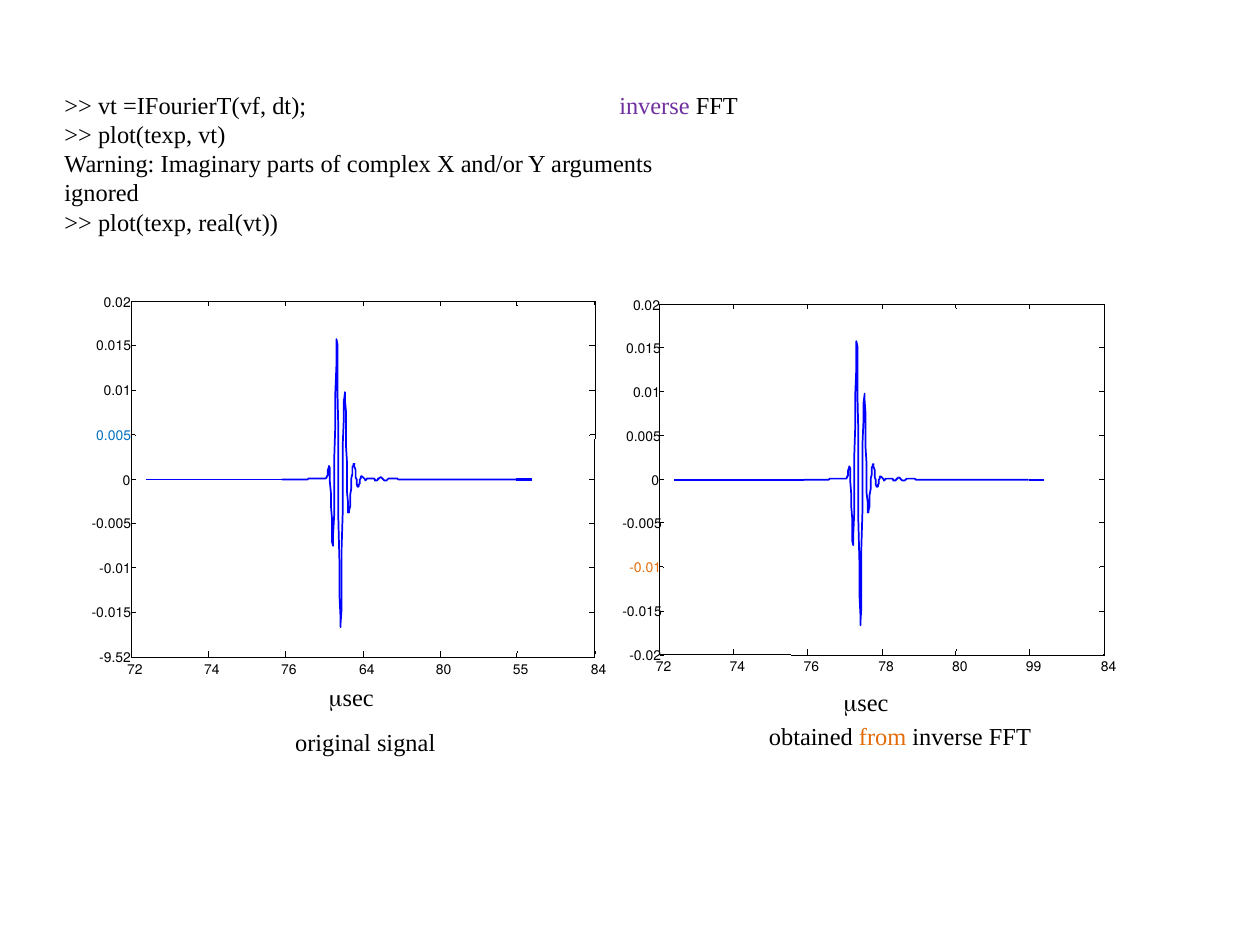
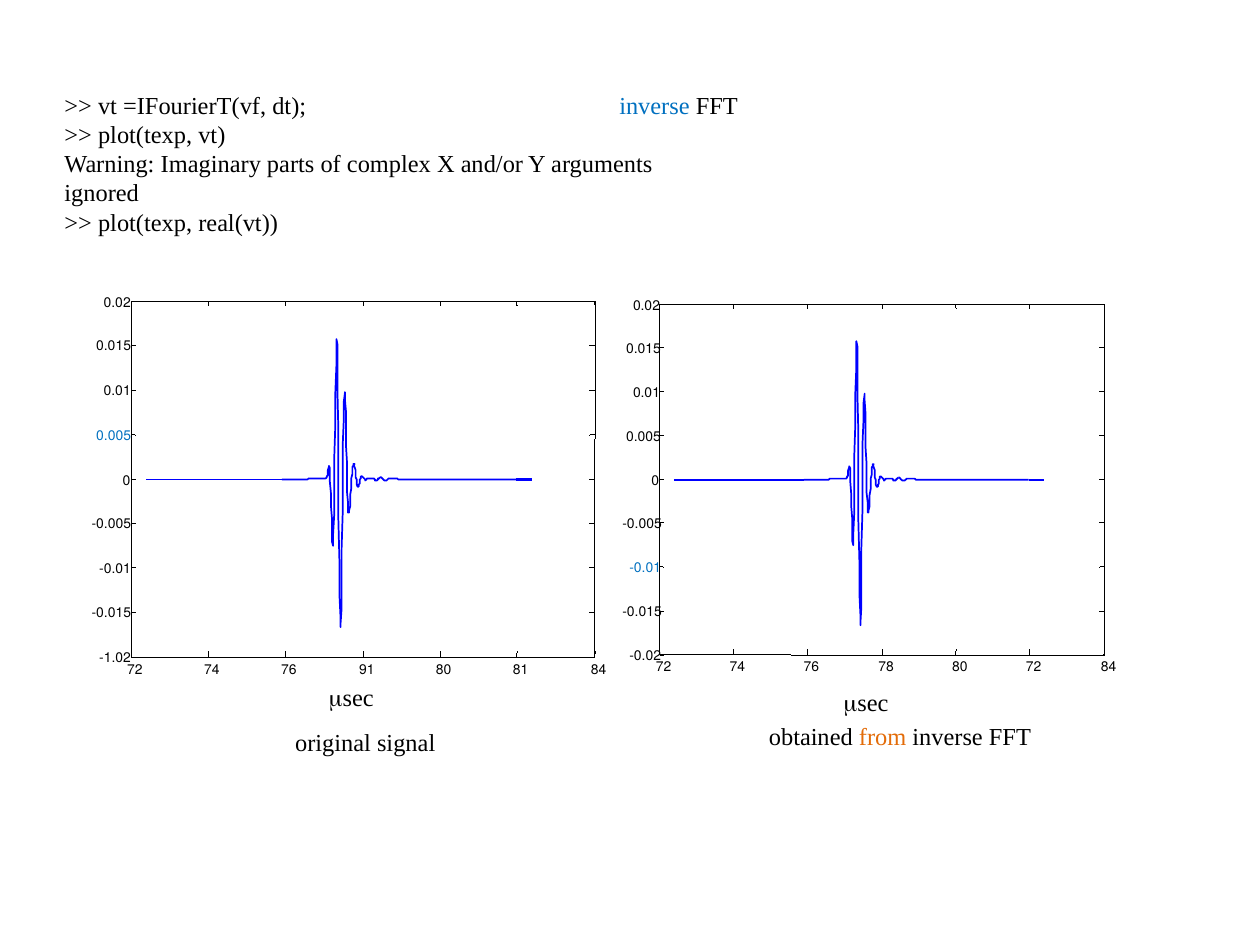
inverse colour: purple -> blue (654, 106)
-0.01 colour: orange -> blue (645, 568)
-9.52: -9.52 -> -1.02 (115, 658)
80 99: 99 -> 72 (1034, 667)
64: 64 -> 91 (367, 669)
55: 55 -> 81 (521, 669)
